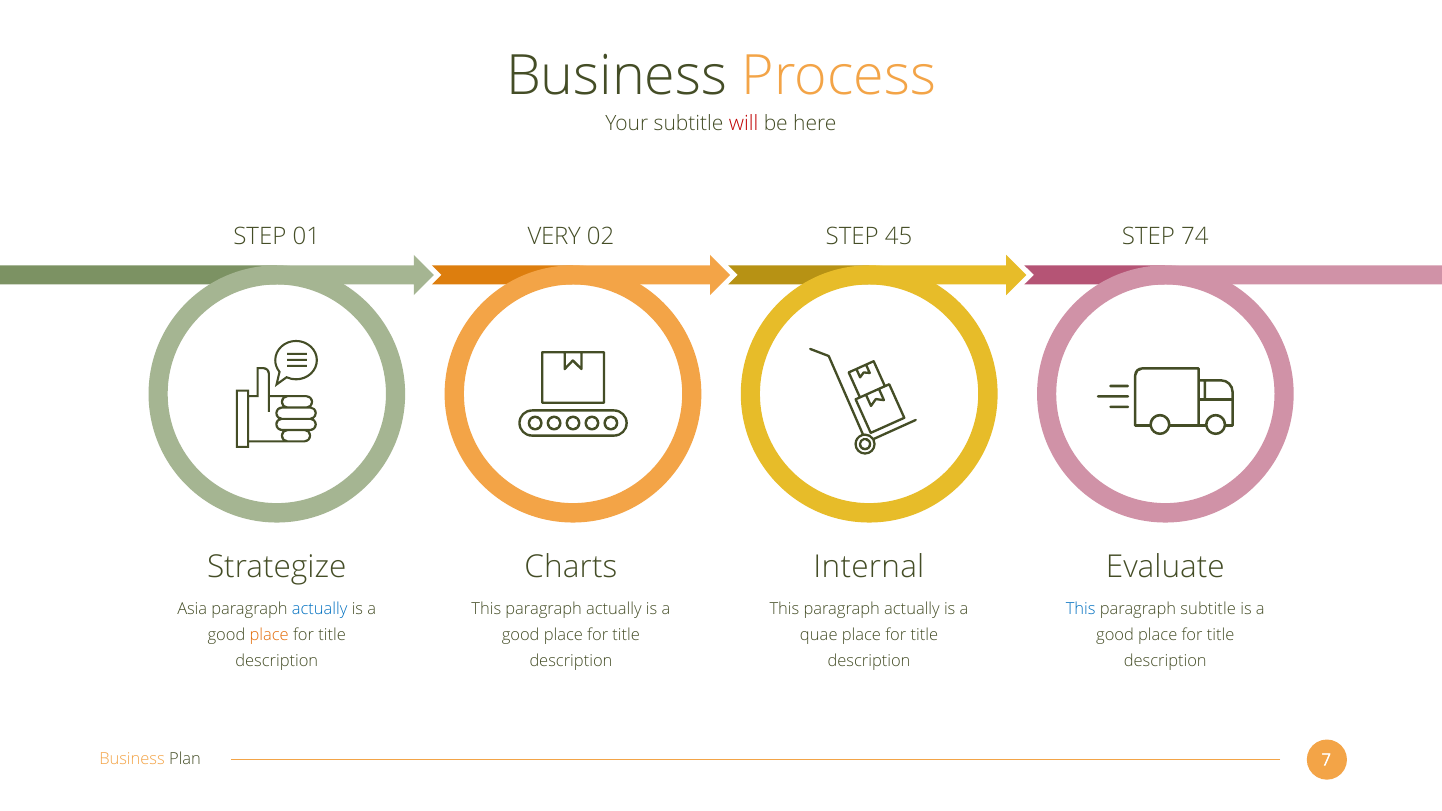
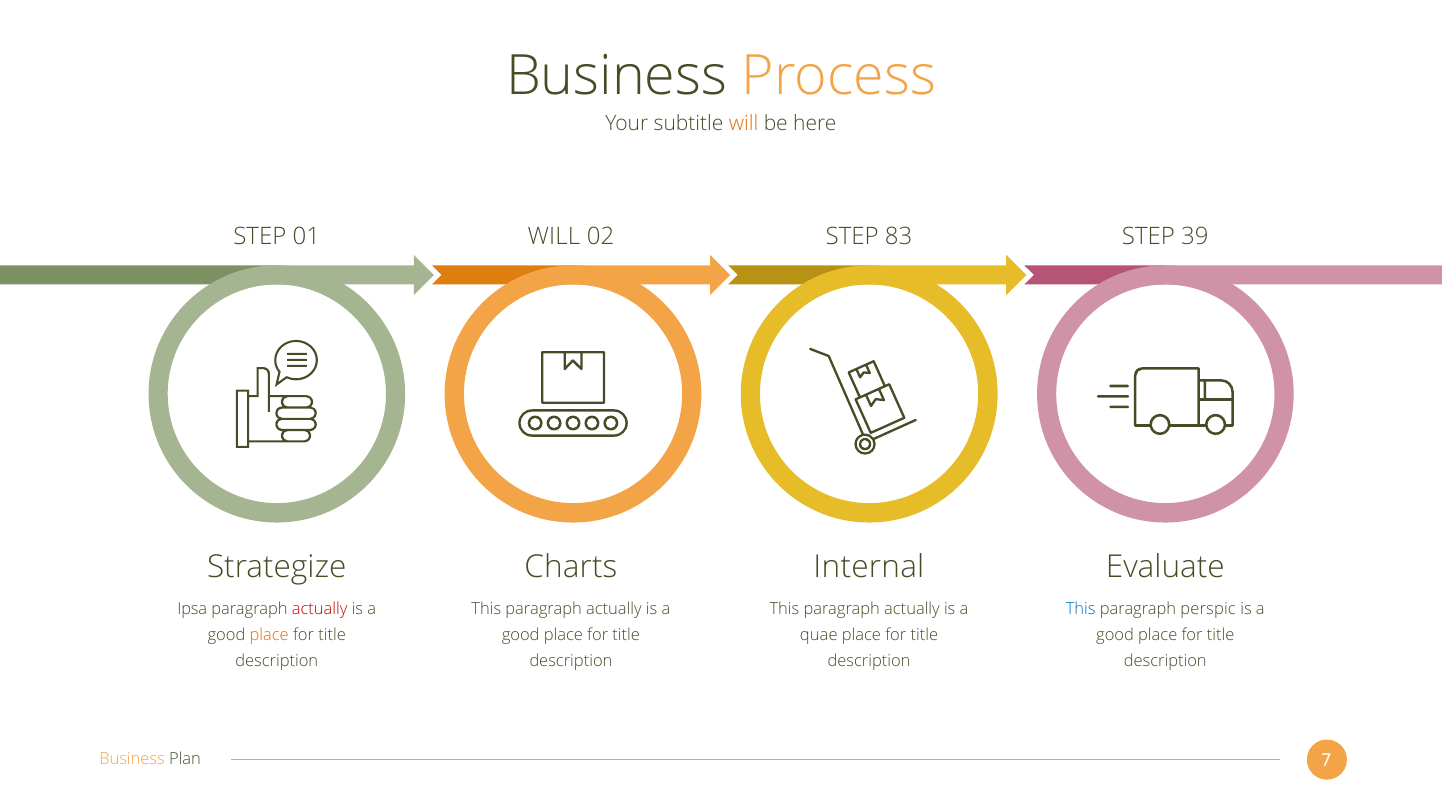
will colour: red -> orange (744, 124)
VERY: VERY -> WILL (554, 237)
45: 45 -> 83 (899, 237)
74: 74 -> 39 (1195, 237)
Asia: Asia -> Ipsa (192, 609)
actually colour: blue -> red (320, 609)
paragraph subtitle: subtitle -> perspic (1208, 609)
